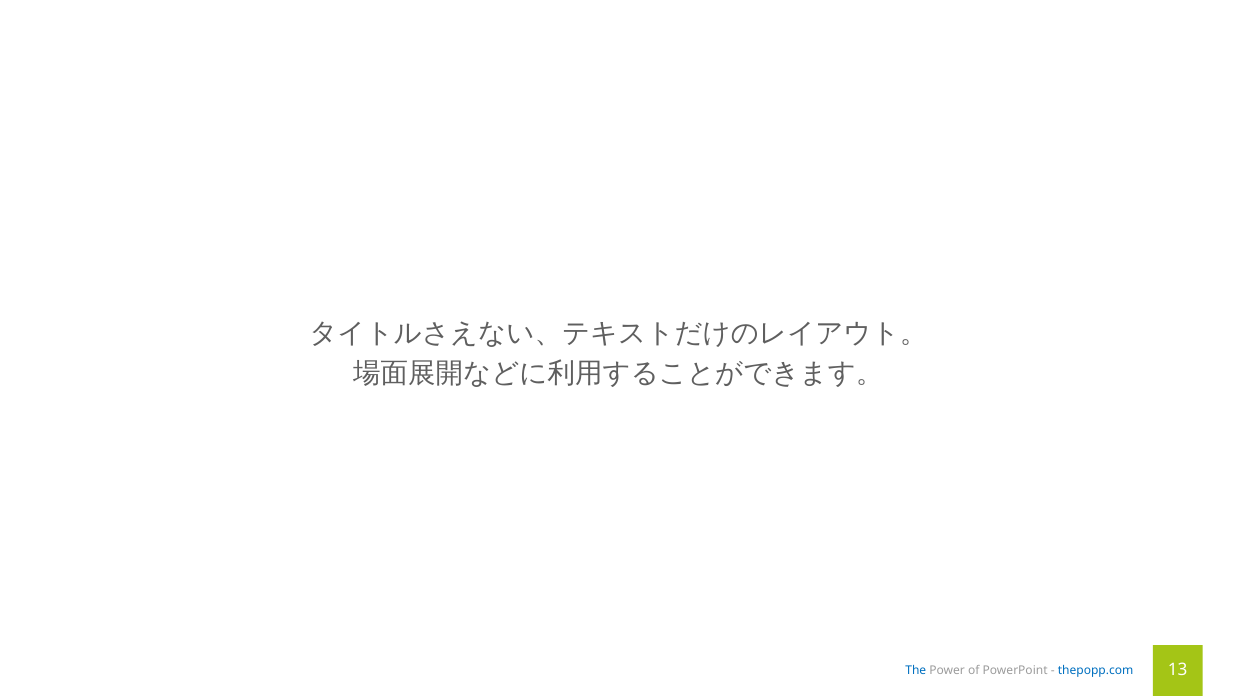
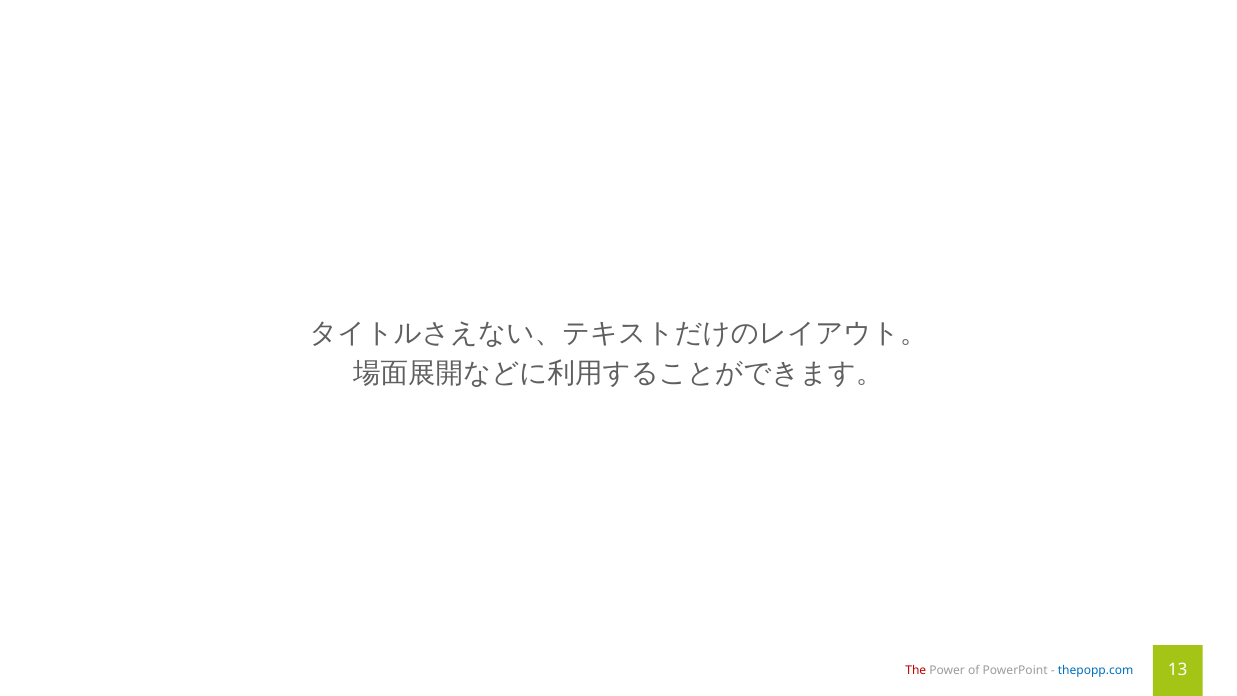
The colour: blue -> red (916, 670)
